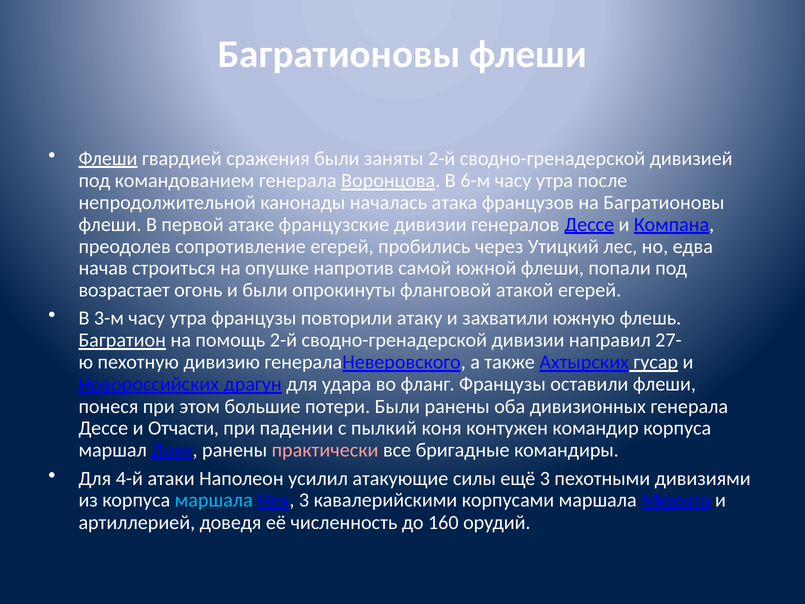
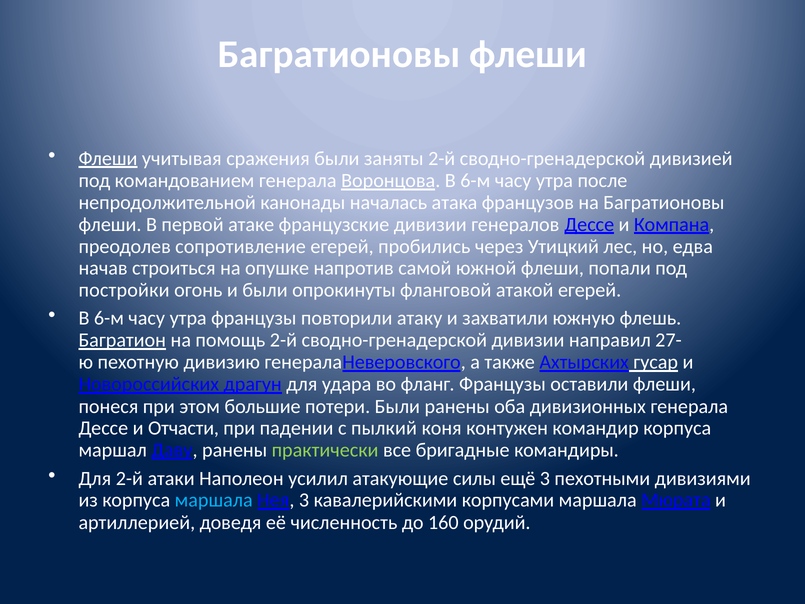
гвардией: гвардией -> учитывая (182, 158)
возрастает: возрастает -> постройки (124, 290)
3-м: 3-м -> 6-м (109, 318)
практически colour: pink -> light green (325, 450)
Для 4-й: 4-й -> 2-й (129, 478)
